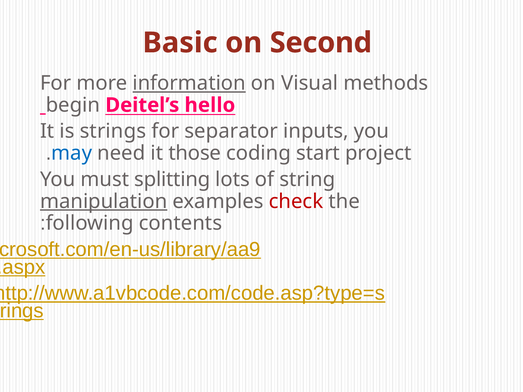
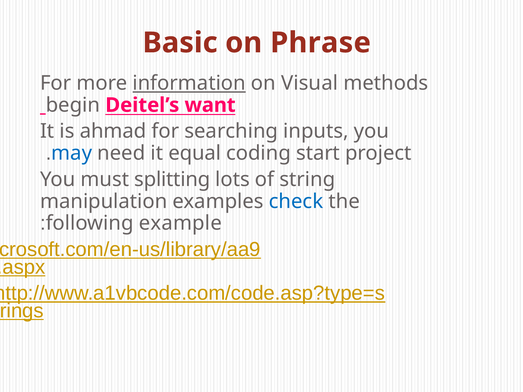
Second: Second -> Phrase (321, 43)
hello: hello -> want (210, 105)
strings: strings -> ahmad (113, 131)
separator: separator -> searching (231, 131)
those: those -> equal (195, 153)
manipulation underline: present -> none (104, 201)
check colour: red -> blue (296, 201)
contents: contents -> example (180, 223)
